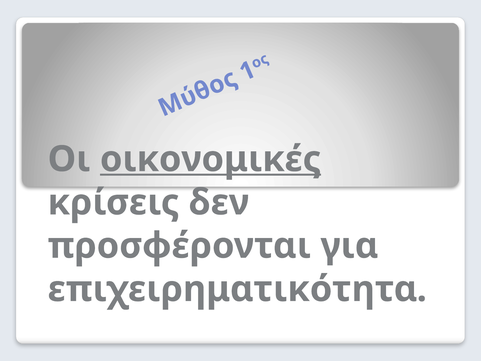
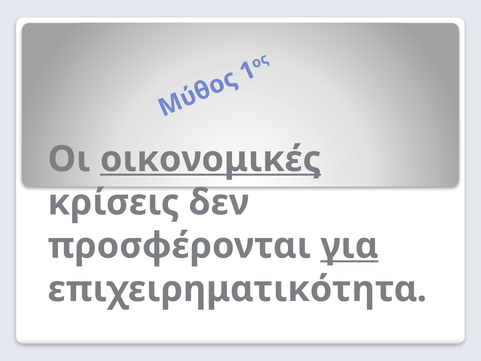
για underline: none -> present (349, 246)
